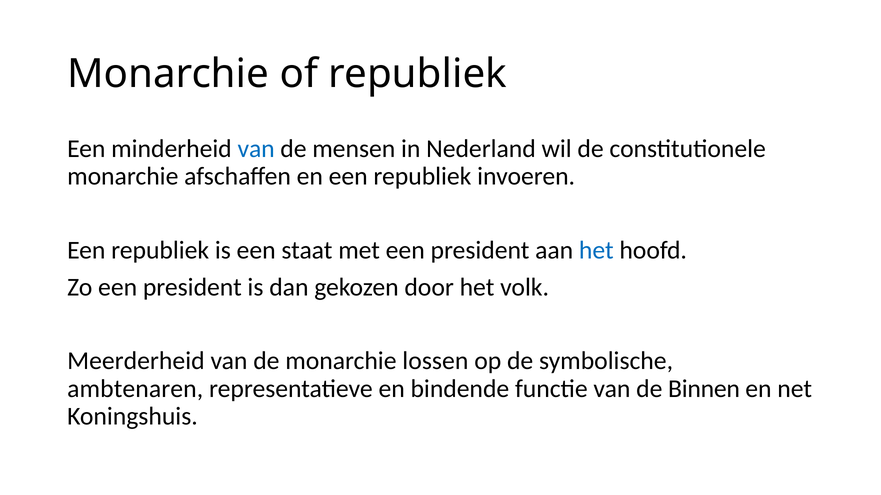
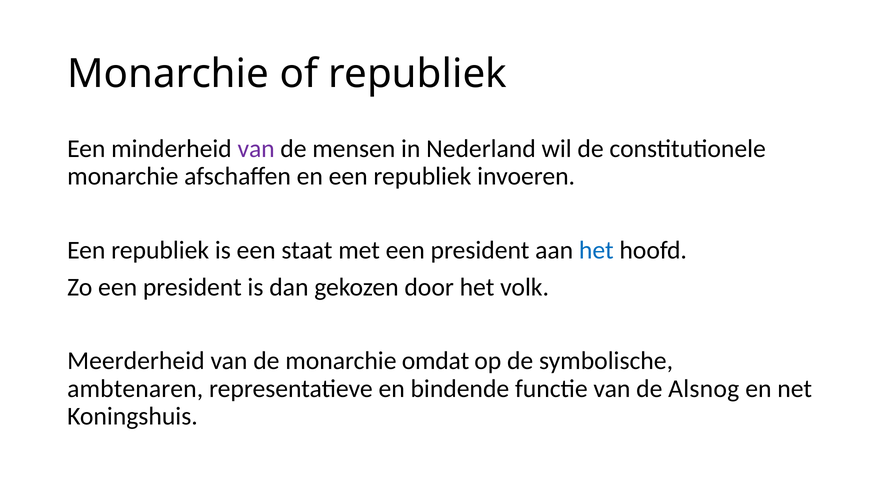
van colour: blue -> purple (256, 149)
lossen: lossen -> omdat (436, 361)
Binnen: Binnen -> Alsnog (704, 389)
